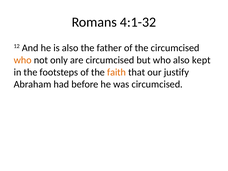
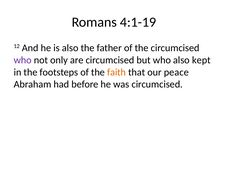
4:1-32: 4:1-32 -> 4:1-19 (138, 22)
who colour: orange -> purple (23, 60)
justify: justify -> peace (176, 72)
